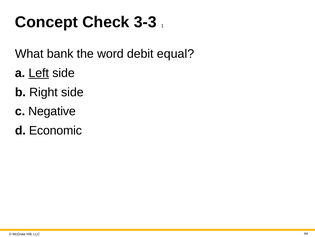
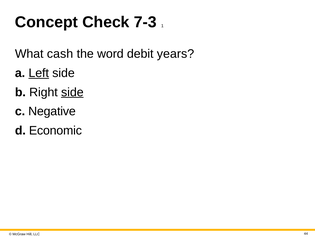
3-3: 3-3 -> 7-3 (145, 22)
bank: bank -> cash (60, 54)
equal: equal -> years (176, 54)
side underline: none -> present (72, 92)
